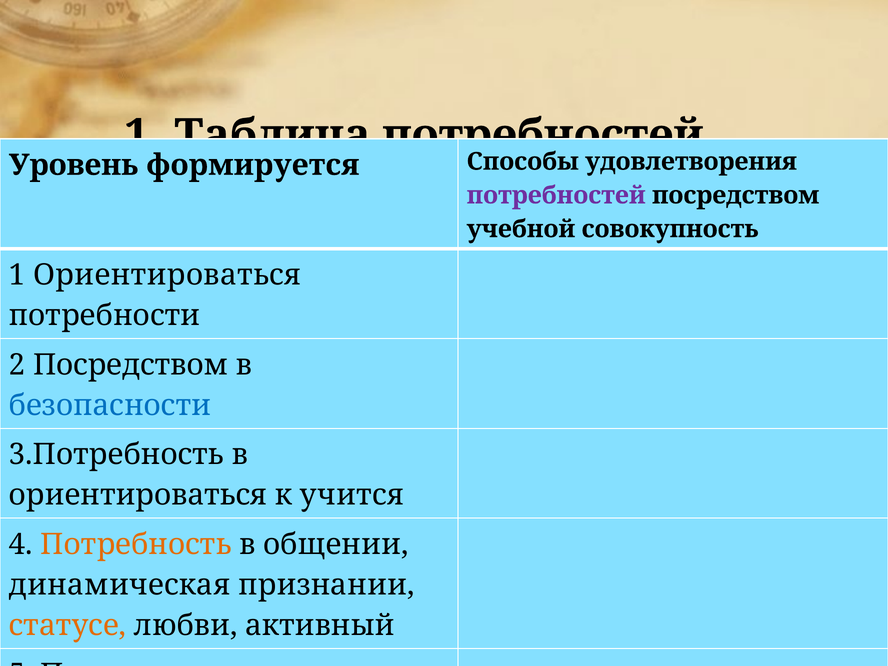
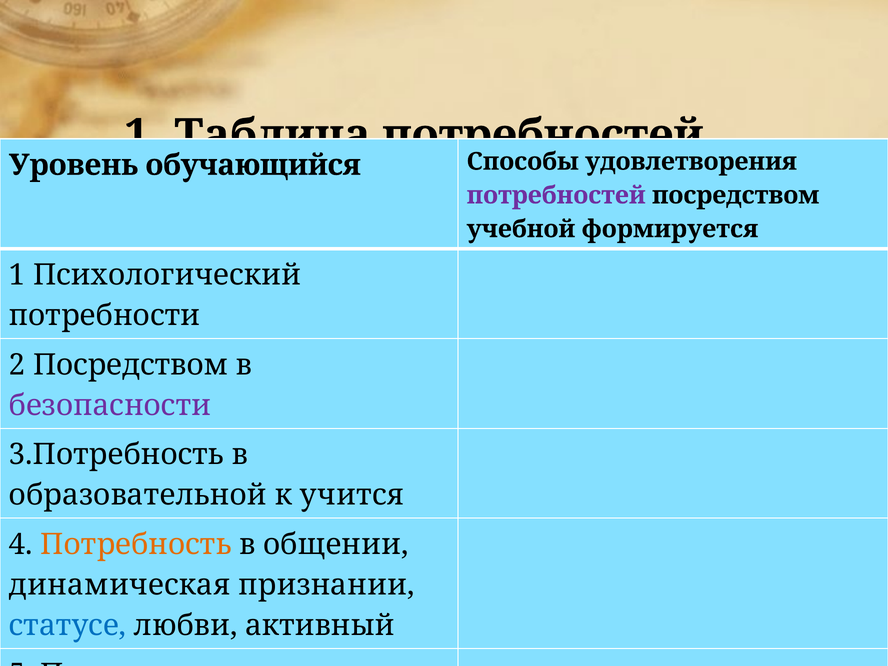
формируется: формируется -> обучающийся (253, 165)
совокупность: совокупность -> формируется (670, 229)
1 Ориентироваться: Ориентироваться -> Психологический (167, 275)
безопасности colour: blue -> purple (110, 405)
ориентироваться: ориентироваться -> образовательной (138, 495)
статусе colour: orange -> blue (68, 625)
